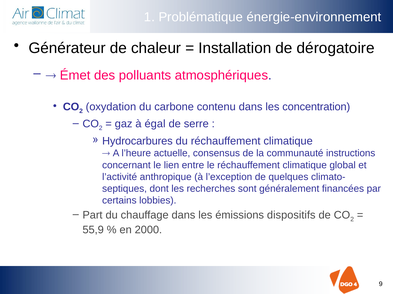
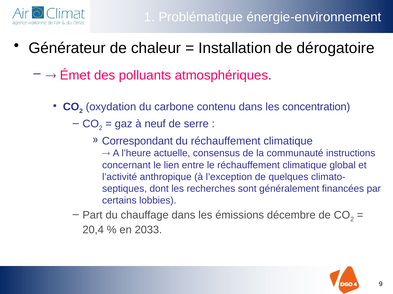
égal: égal -> neuf (155, 124)
Hydrocarbures: Hydrocarbures -> Correspondant (137, 141)
dispositifs: dispositifs -> décembre (291, 216)
55,9: 55,9 -> 20,4 (93, 230)
2000: 2000 -> 2033 (148, 230)
